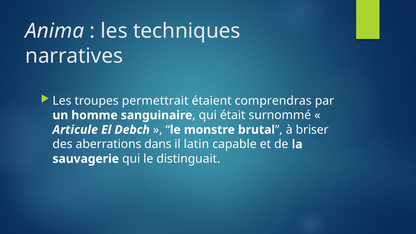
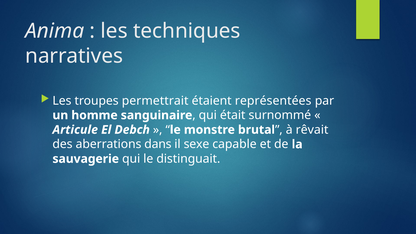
comprendras: comprendras -> représentées (273, 101)
briser: briser -> rêvait (312, 130)
latin: latin -> sexe (197, 144)
